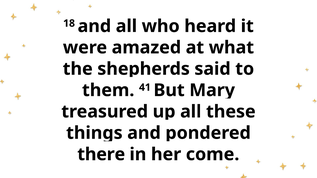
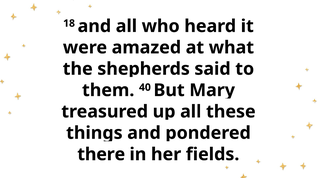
41: 41 -> 40 (145, 88)
come: come -> fields (213, 155)
